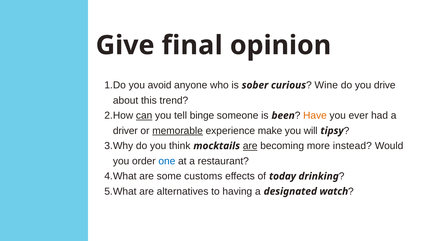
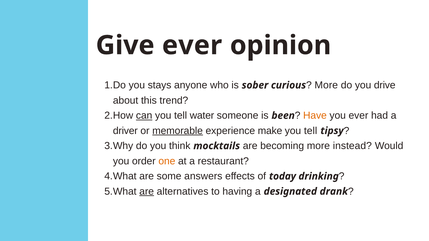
Give final: final -> ever (192, 45)
avoid: avoid -> stays (160, 85)
Wine: Wine -> More (326, 85)
binge: binge -> water (202, 116)
will: will -> tell (311, 131)
are underline: present -> none (250, 146)
one colour: blue -> orange (167, 161)
customs: customs -> answers (203, 176)
are underline: none -> present (147, 192)
watch: watch -> drank (334, 192)
